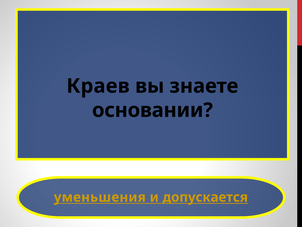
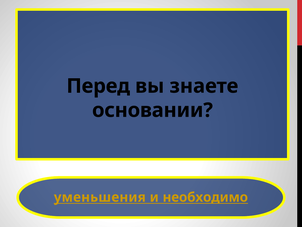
Краев: Краев -> Перед (98, 86)
допускается: допускается -> необходимо (205, 197)
